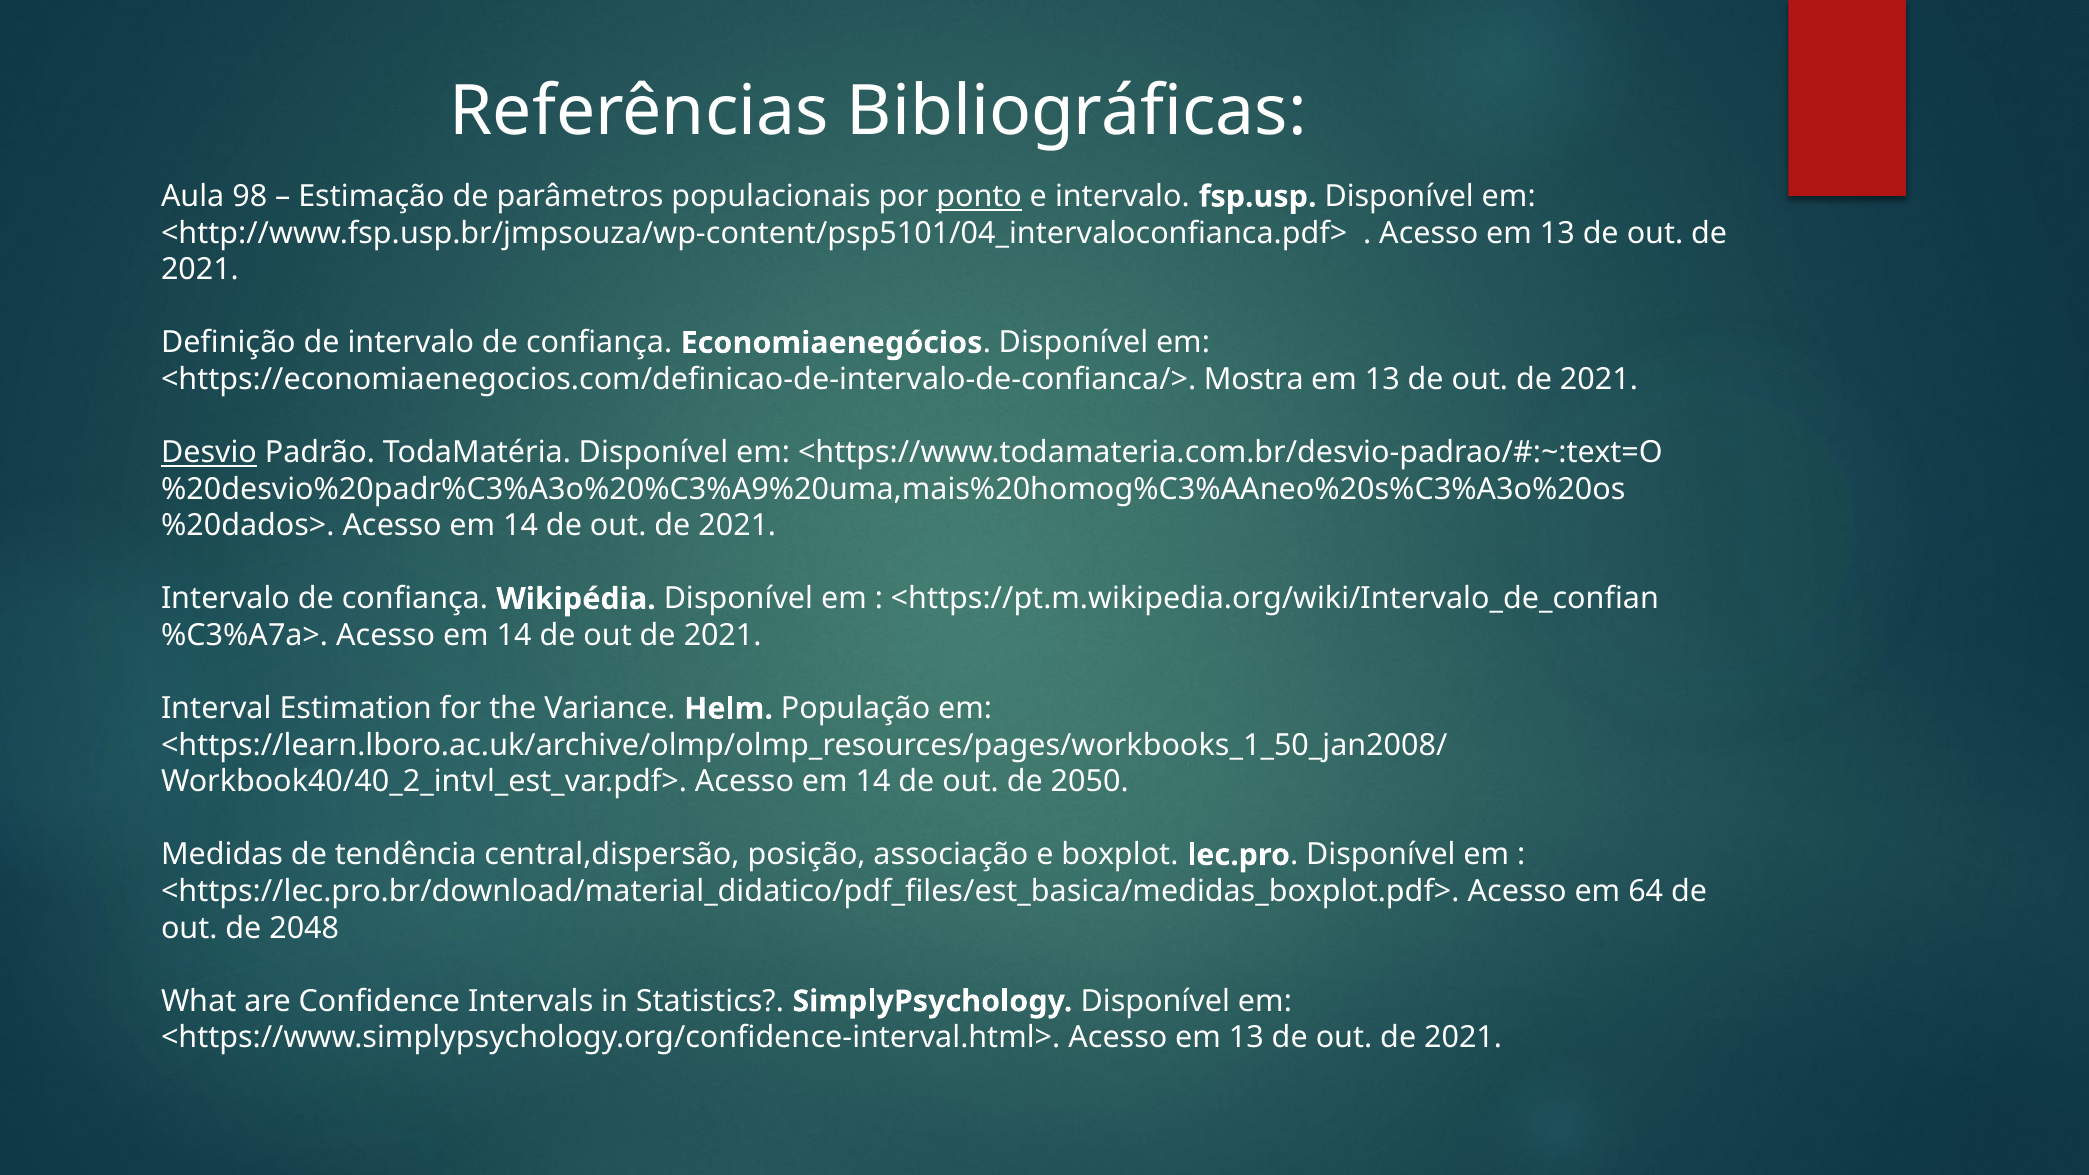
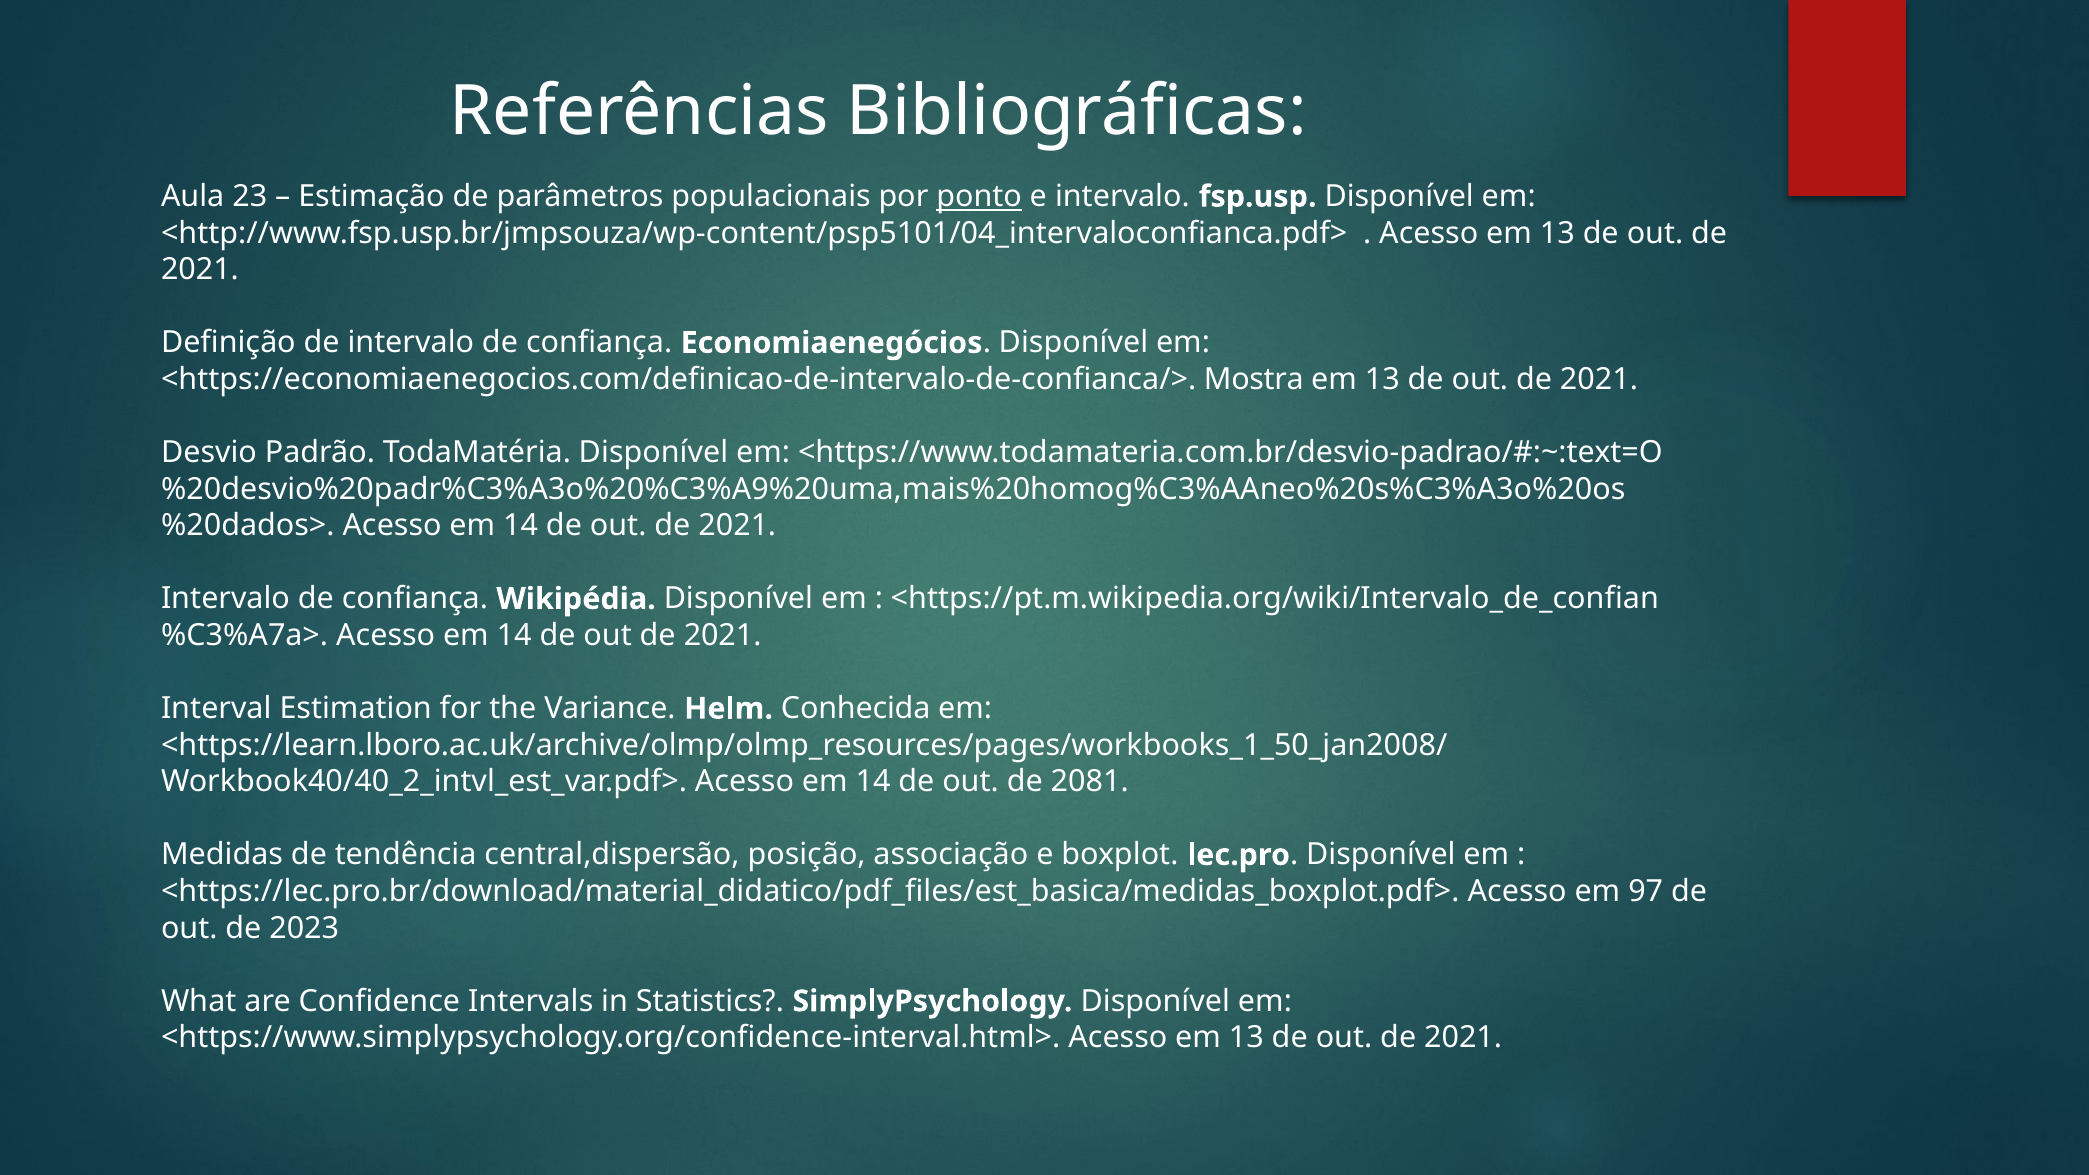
98: 98 -> 23 (250, 197)
Desvio underline: present -> none (209, 453)
População: População -> Conhecida (856, 709)
2050: 2050 -> 2081 (1090, 782)
64: 64 -> 97 (1646, 892)
2048: 2048 -> 2023 (304, 928)
